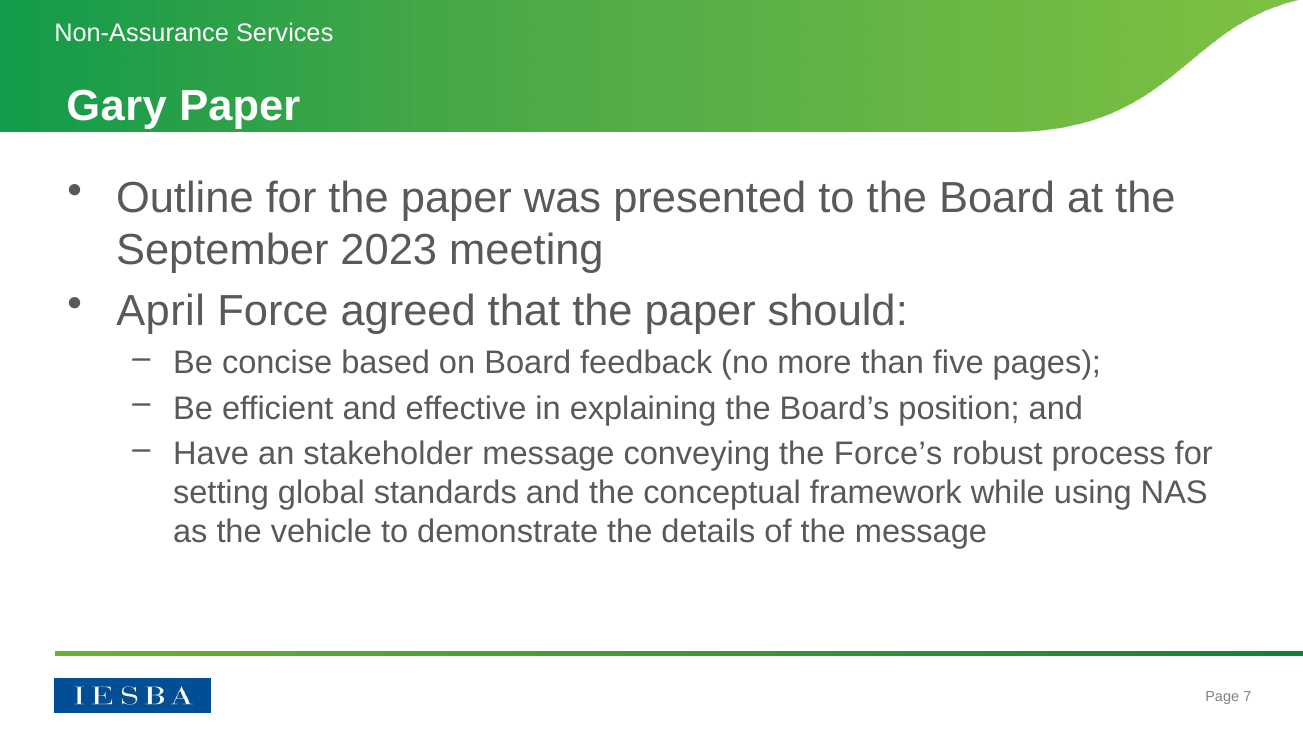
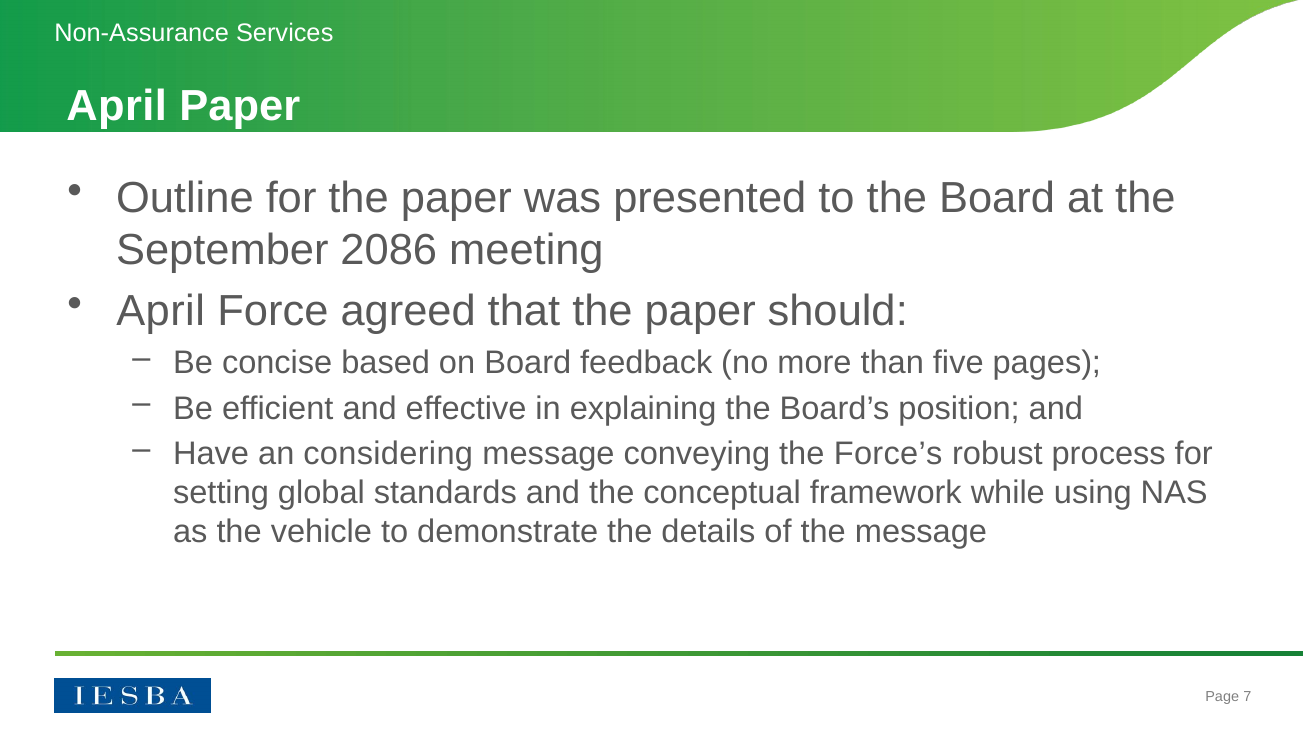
Gary: Gary -> April (117, 106)
2023: 2023 -> 2086 (389, 251)
stakeholder: stakeholder -> considering (388, 454)
